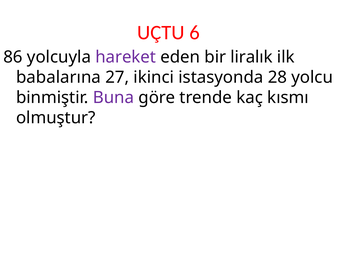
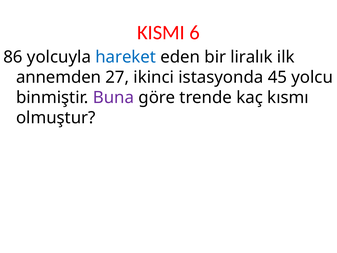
UÇTU: UÇTU -> KISMI (161, 33)
hareket colour: purple -> blue (126, 57)
babalarına: babalarına -> annemden (59, 77)
28: 28 -> 45 (277, 77)
